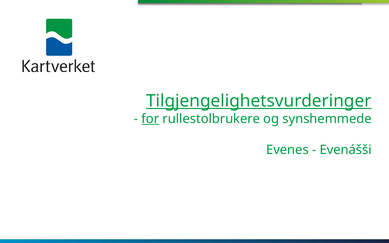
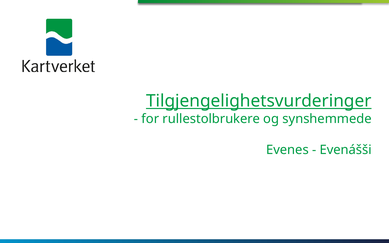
for underline: present -> none (150, 119)
